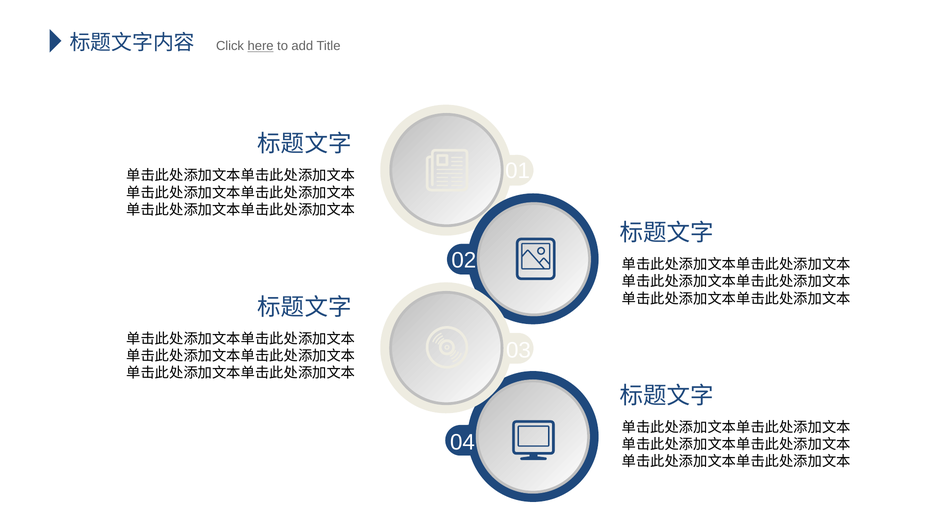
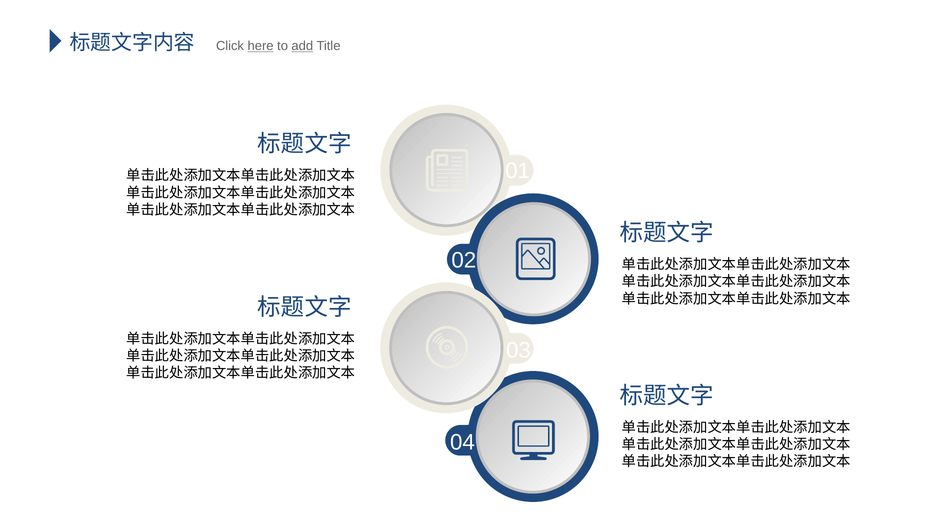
add underline: none -> present (302, 46)
